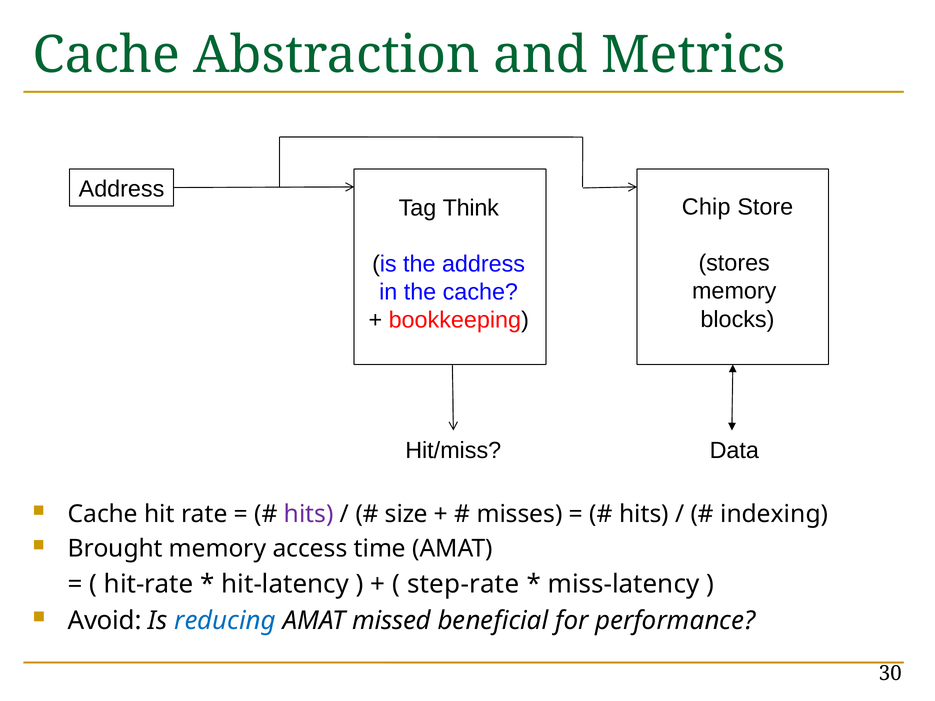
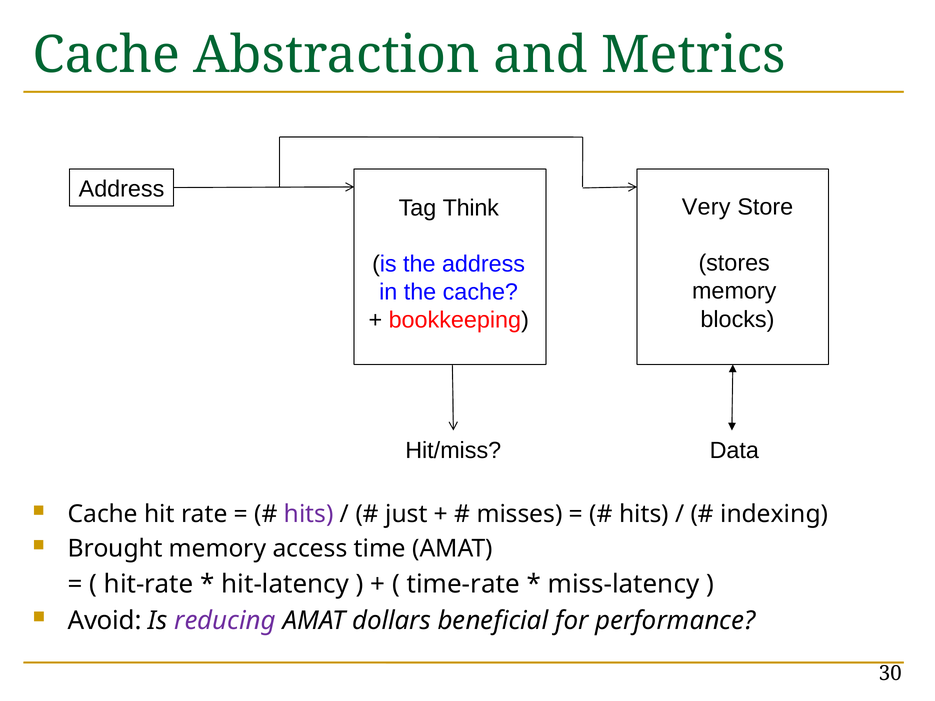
Chip: Chip -> Very (706, 207)
size: size -> just (406, 514)
step-rate: step-rate -> time-rate (463, 585)
reducing colour: blue -> purple (225, 621)
missed: missed -> dollars (391, 621)
